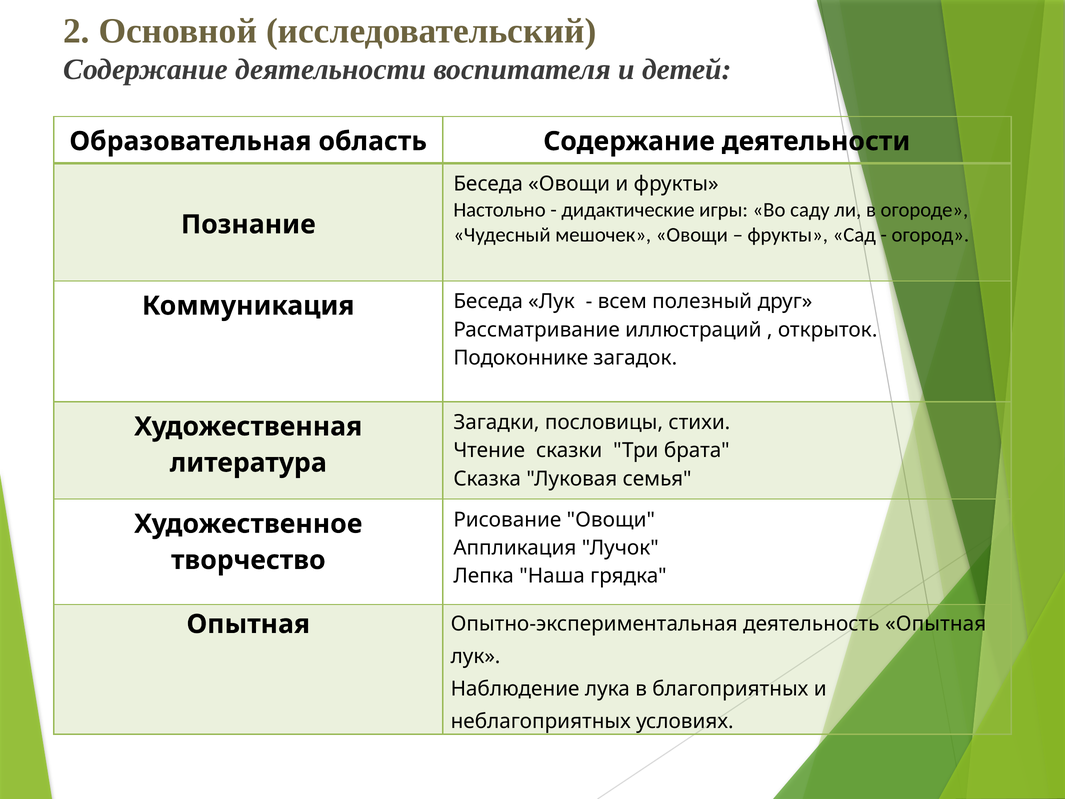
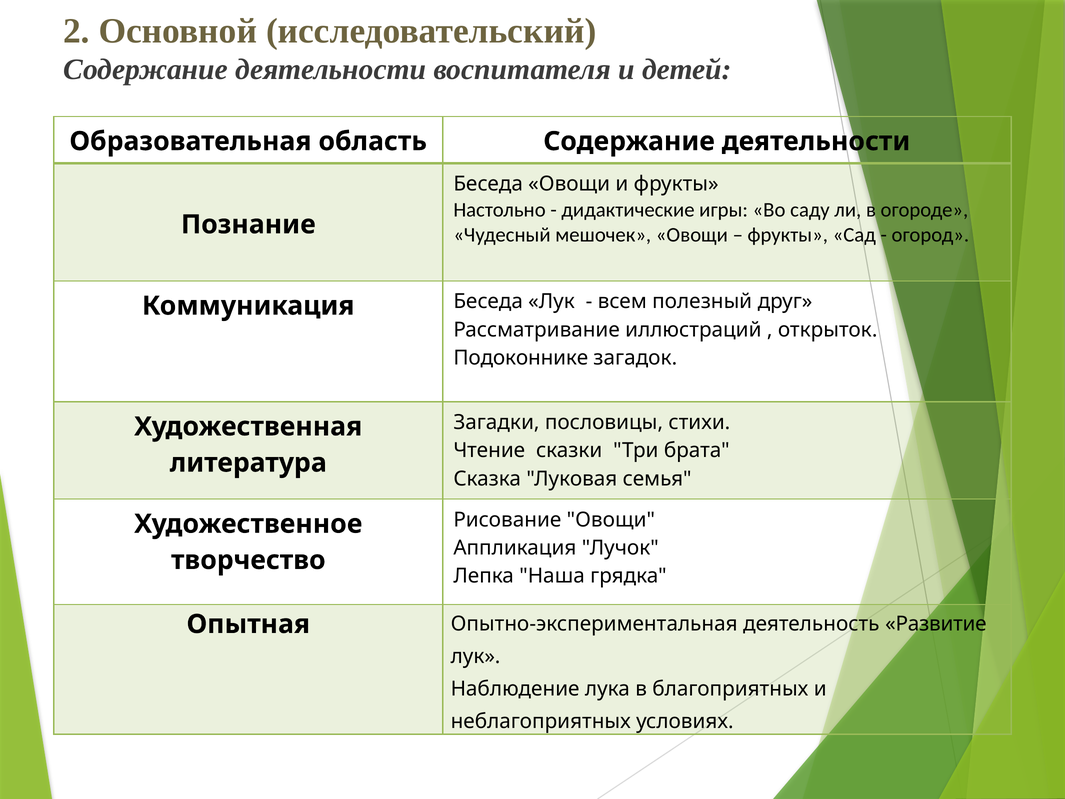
деятельность Опытная: Опытная -> Развитие (936, 624)
